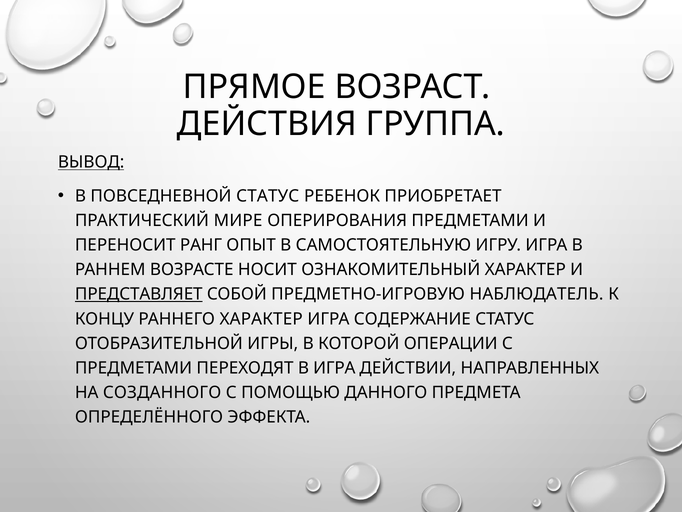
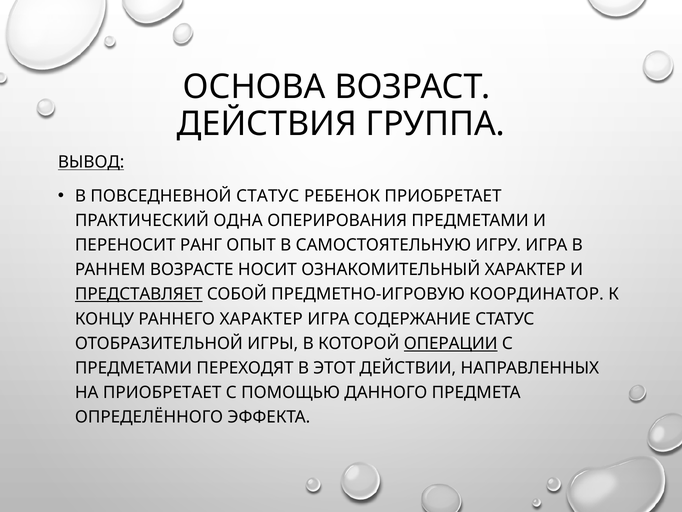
ПРЯМОЕ: ПРЯМОЕ -> ОСНОВА (254, 87)
МИРЕ: МИРЕ -> ОДНА (238, 220)
НАБЛЮДАТЕЛЬ: НАБЛЮДАТЕЛЬ -> КООРДИНАТОР (537, 294)
ОПЕРАЦИИ underline: none -> present (451, 343)
В ИГРА: ИГРА -> ЭТОТ (334, 368)
НА СОЗДАННОГО: СОЗДАННОГО -> ПРИОБРЕТАЕТ (162, 392)
